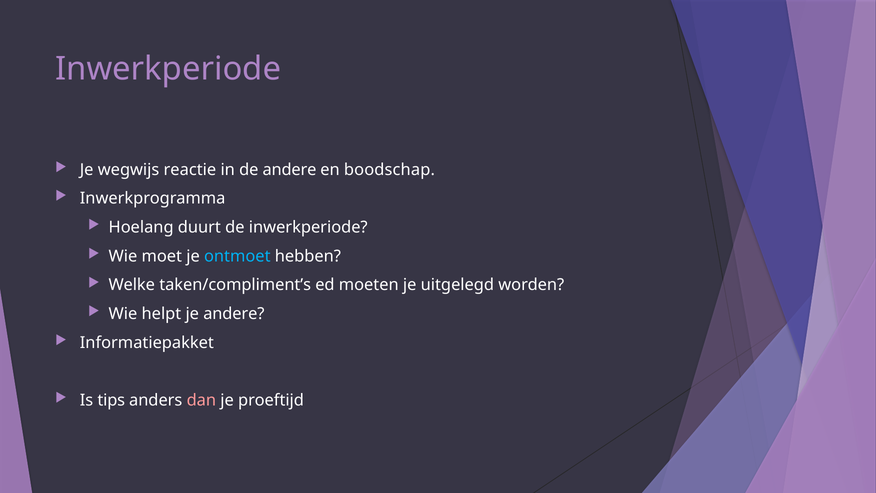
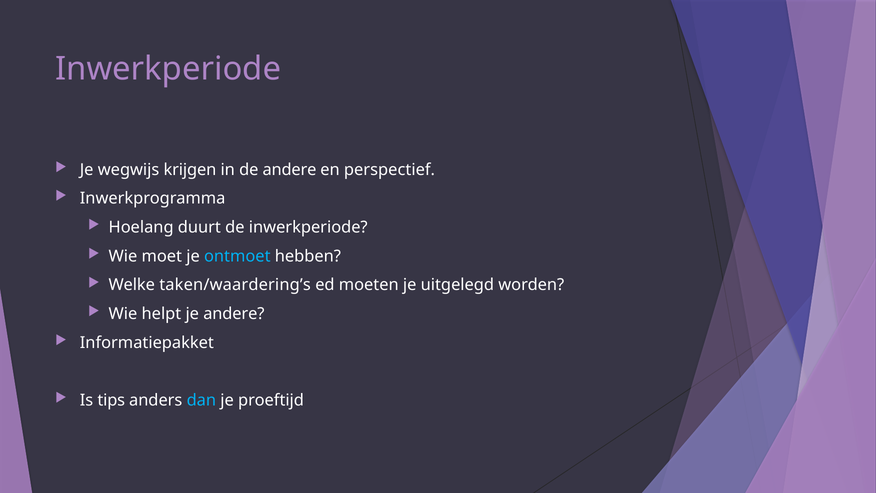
reactie: reactie -> krijgen (190, 170)
boodschap: boodschap -> perspectief (389, 170)
taken/compliment’s: taken/compliment’s -> taken/waardering’s (235, 285)
dan colour: pink -> light blue (201, 400)
